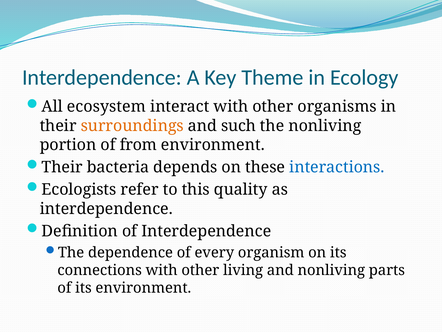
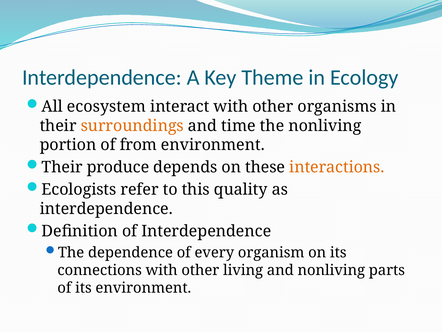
such: such -> time (238, 126)
bacteria: bacteria -> produce (118, 167)
interactions colour: blue -> orange (337, 167)
